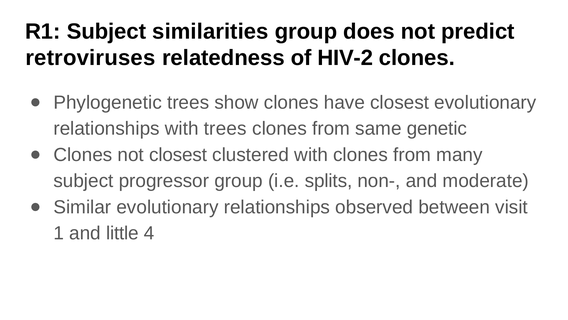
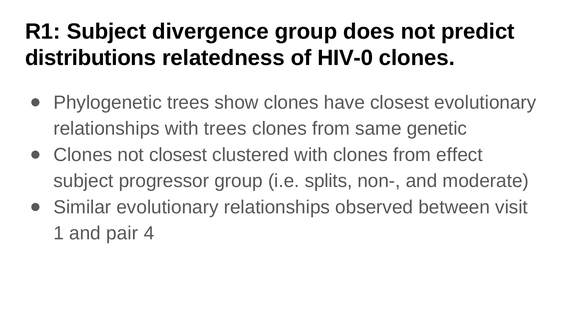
similarities: similarities -> divergence (211, 31)
retroviruses: retroviruses -> distributions (91, 58)
HIV-2: HIV-2 -> HIV-0 (345, 58)
many: many -> effect (459, 155)
little: little -> pair (122, 233)
